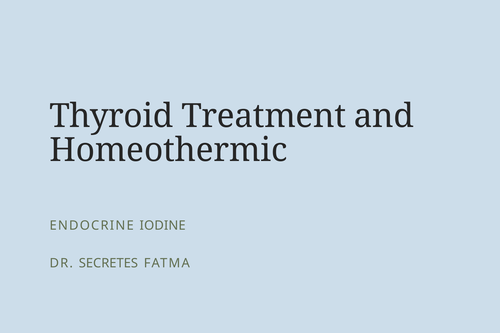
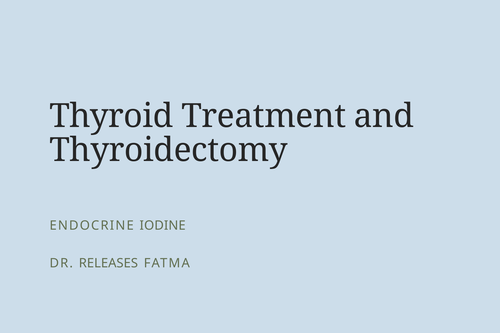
Homeothermic: Homeothermic -> Thyroidectomy (169, 150)
SECRETES: SECRETES -> RELEASES (108, 263)
